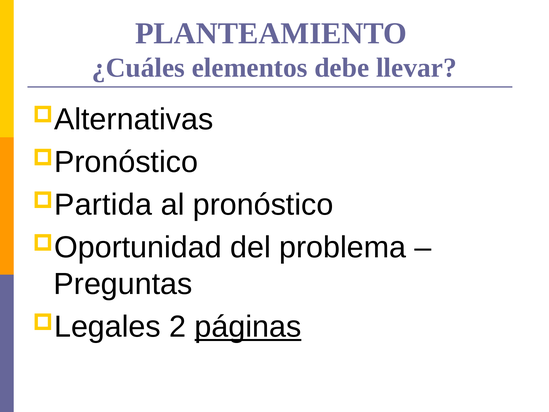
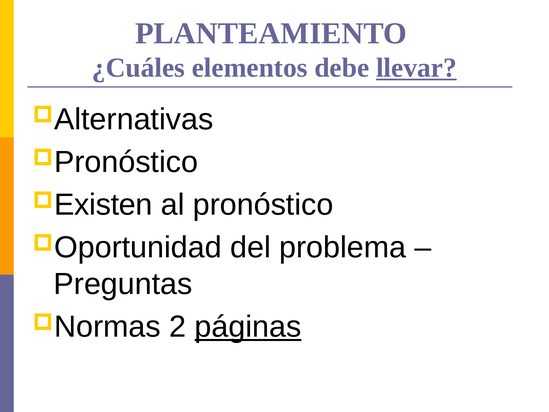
llevar underline: none -> present (416, 68)
Partida: Partida -> Existen (103, 205)
Legales: Legales -> Normas (107, 327)
